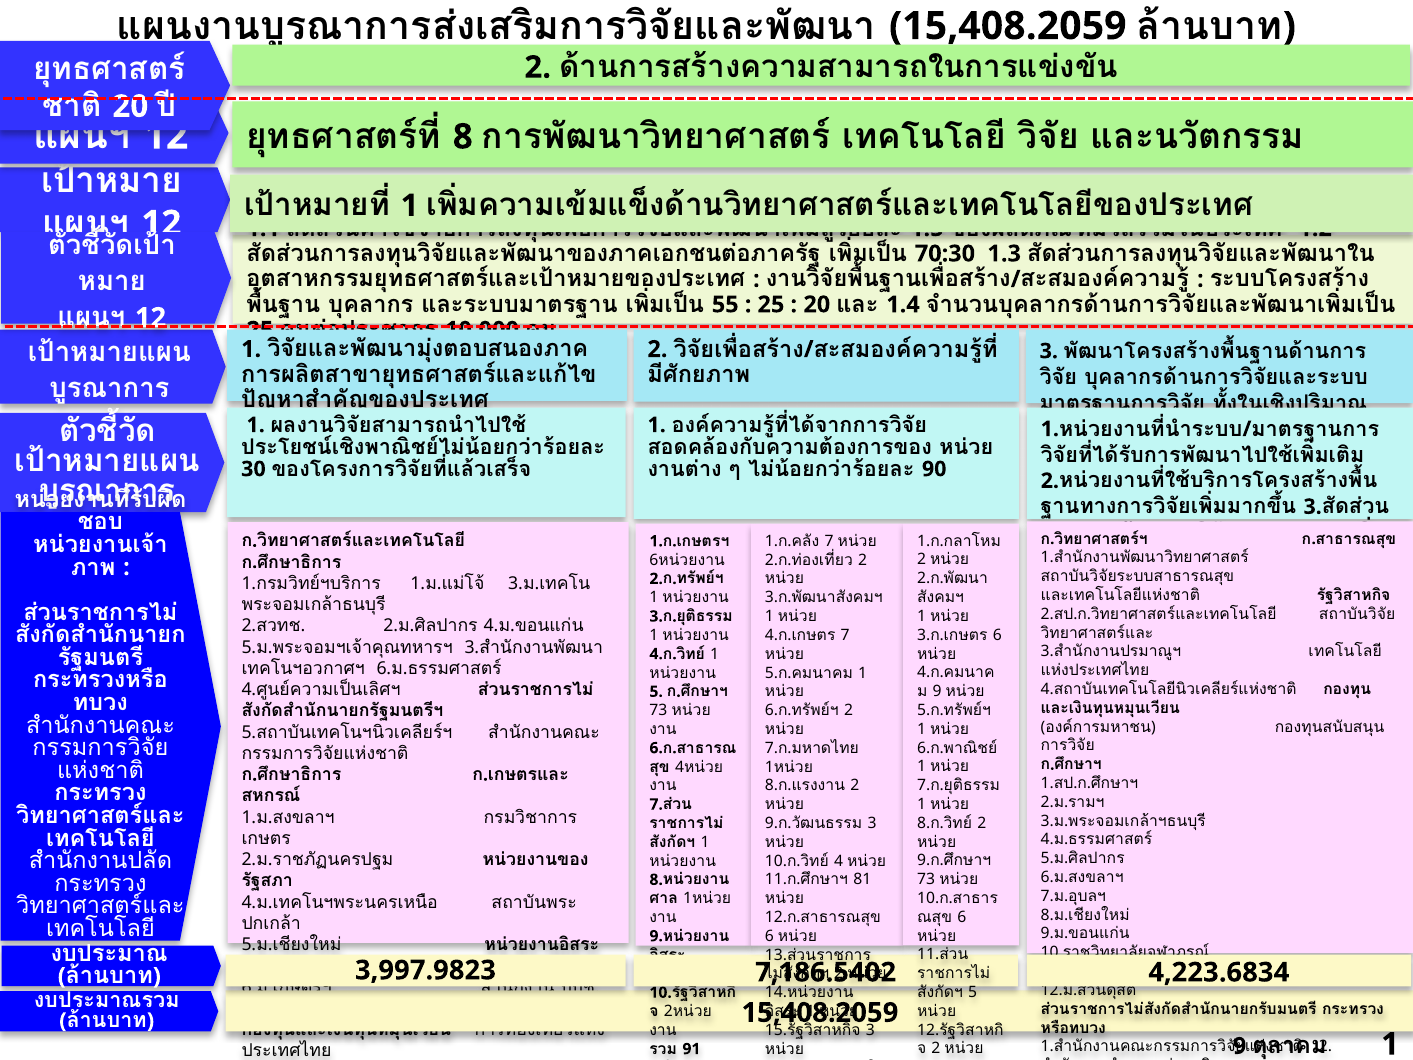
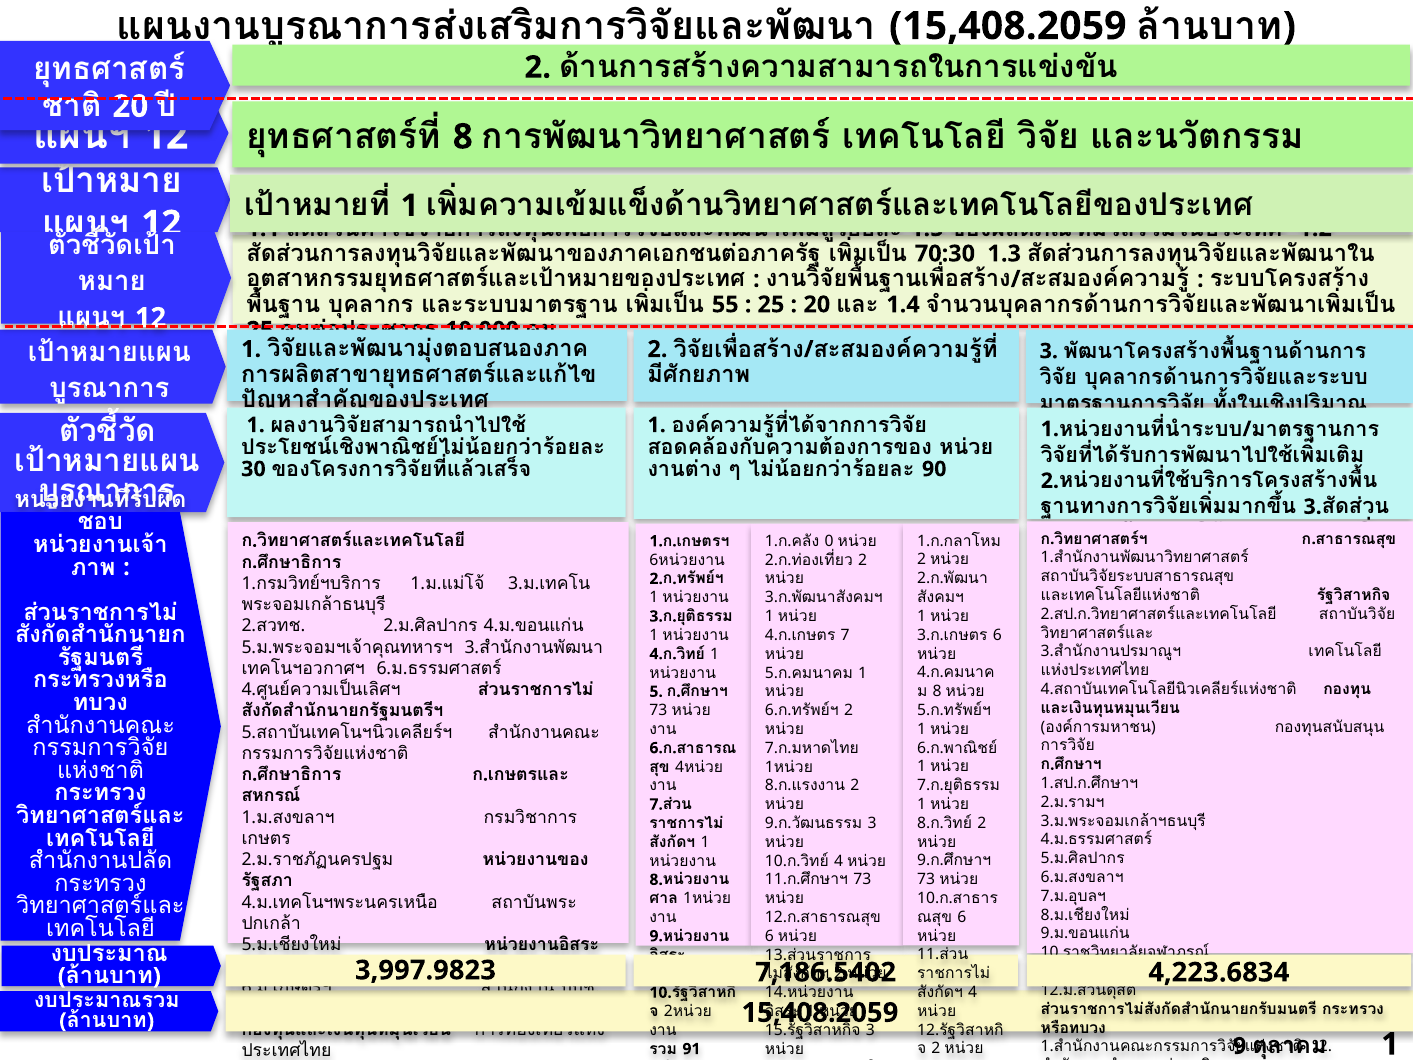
7: 7 -> 0 (829, 541)
9: 9 -> 8 (937, 691)
81: 81 -> 73 (862, 880)
5: 5 -> 4 (973, 992)
